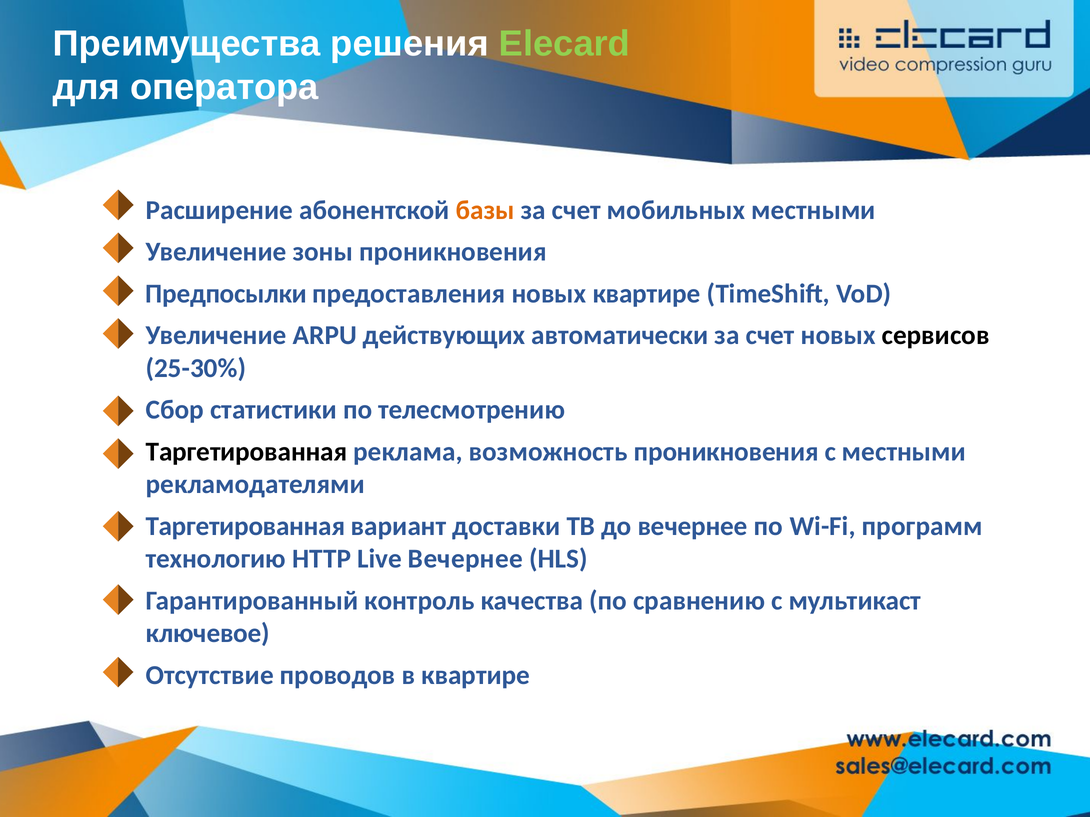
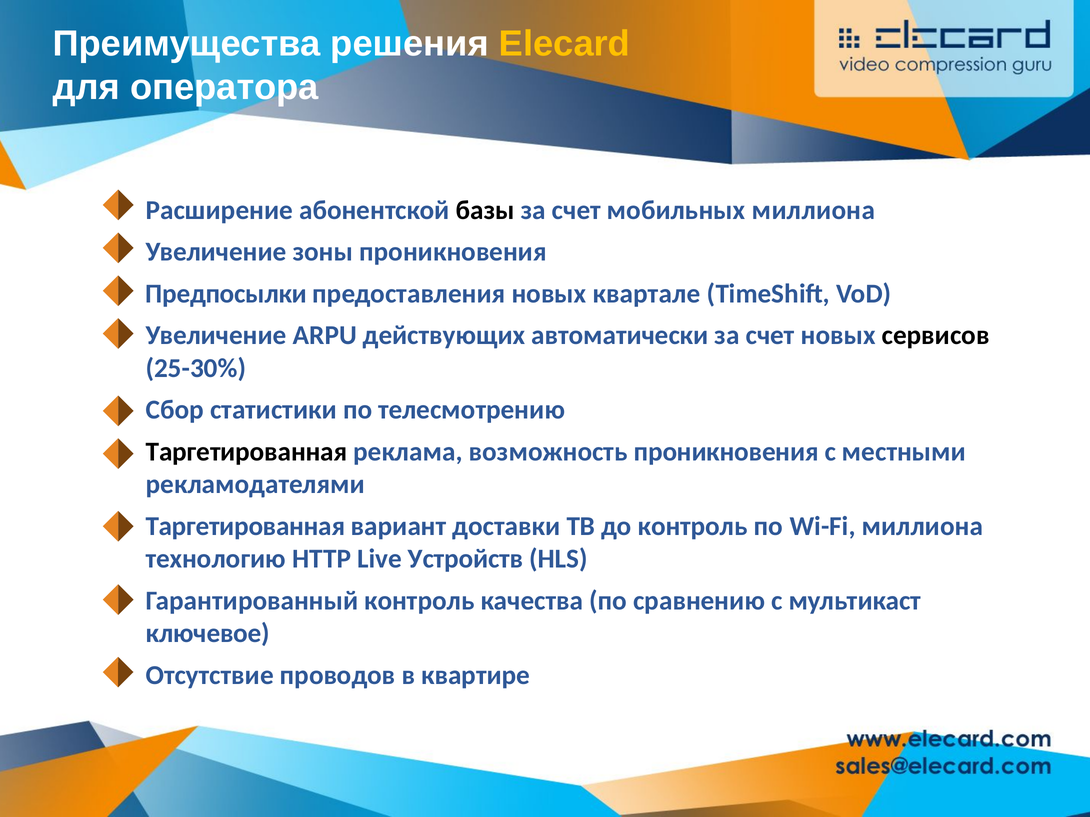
Elecard colour: light green -> yellow (565, 44)
базы colour: orange -> black (485, 210)
мобильных местными: местными -> миллиона (813, 210)
новых квартире: квартире -> квартале (646, 294)
до вечернее: вечернее -> контроль (693, 526)
Wi-Fi программ: программ -> миллиона (922, 526)
Live Вечернее: Вечернее -> Устройств (466, 559)
